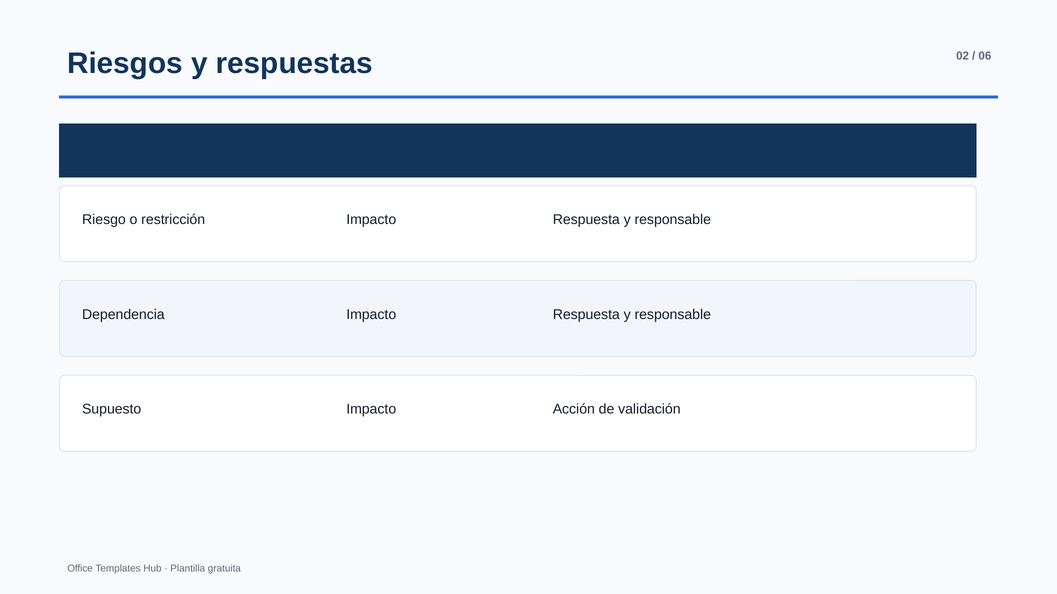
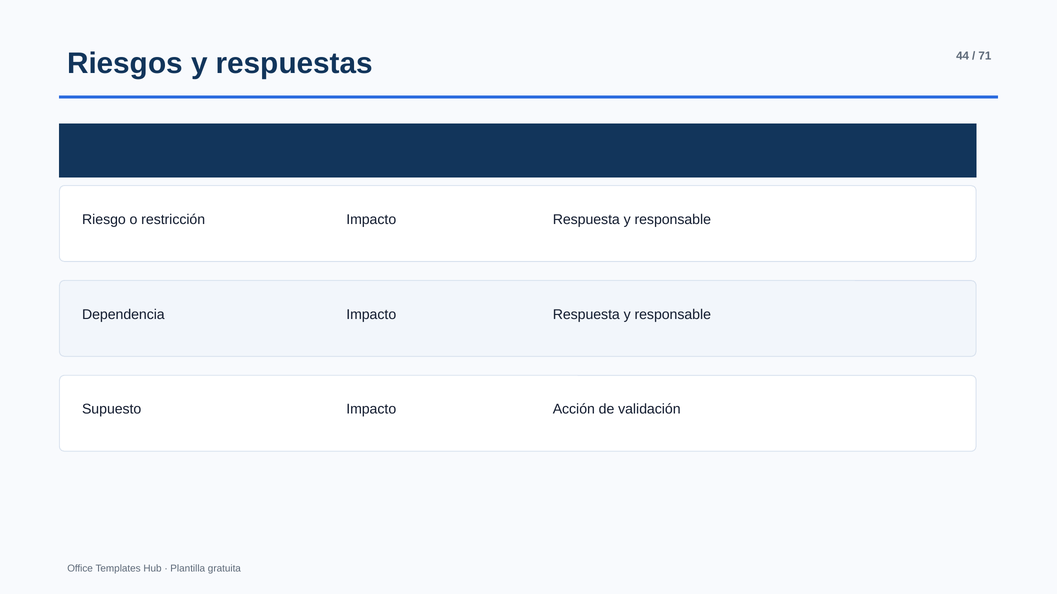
02: 02 -> 44 (963, 56)
06: 06 -> 71 (985, 56)
